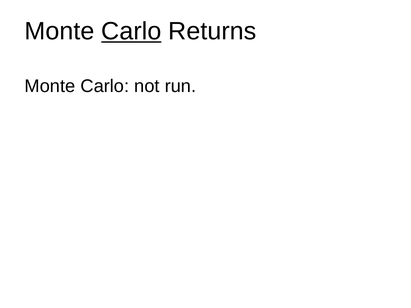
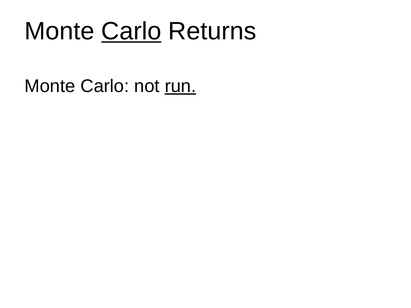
run underline: none -> present (180, 86)
